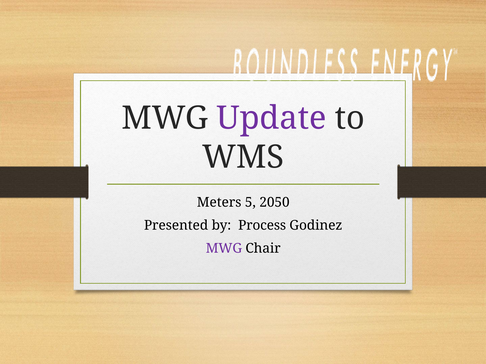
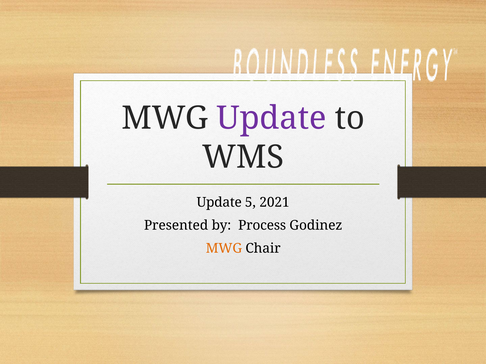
Meters: Meters -> Update (219, 203)
2050: 2050 -> 2021 (274, 203)
MWG colour: purple -> orange (224, 249)
